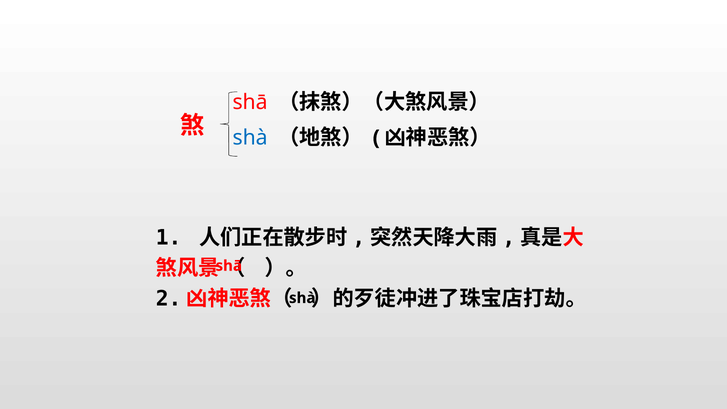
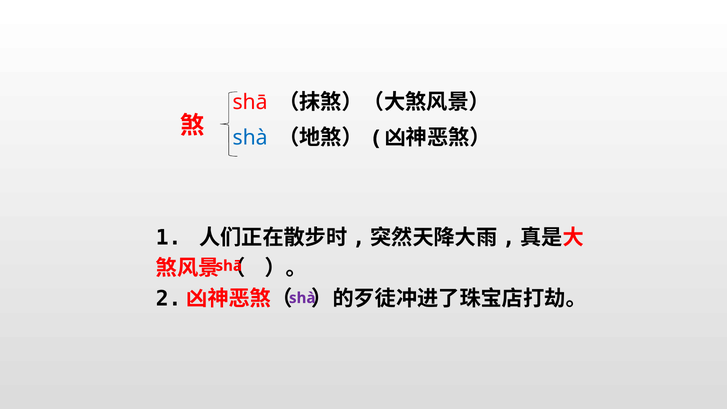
shà colour: black -> purple (302, 298)
